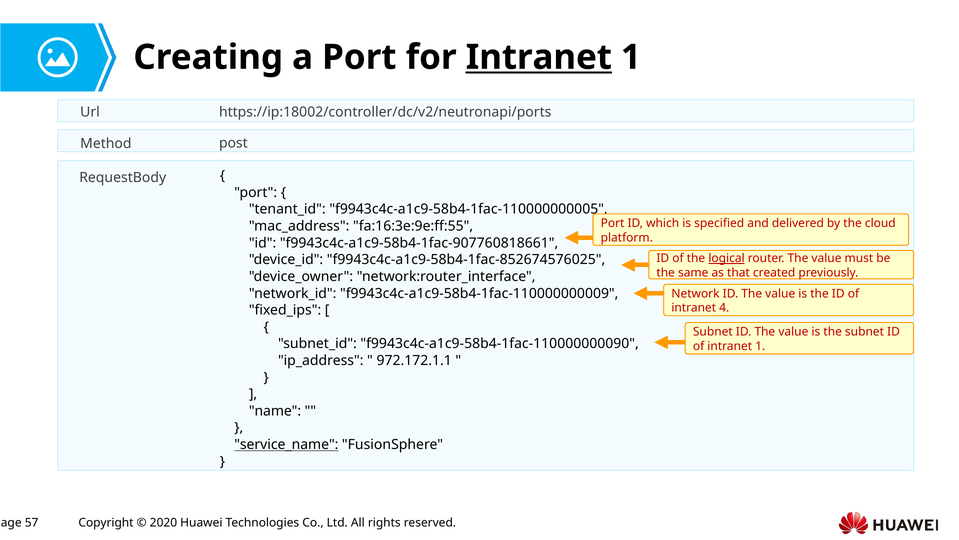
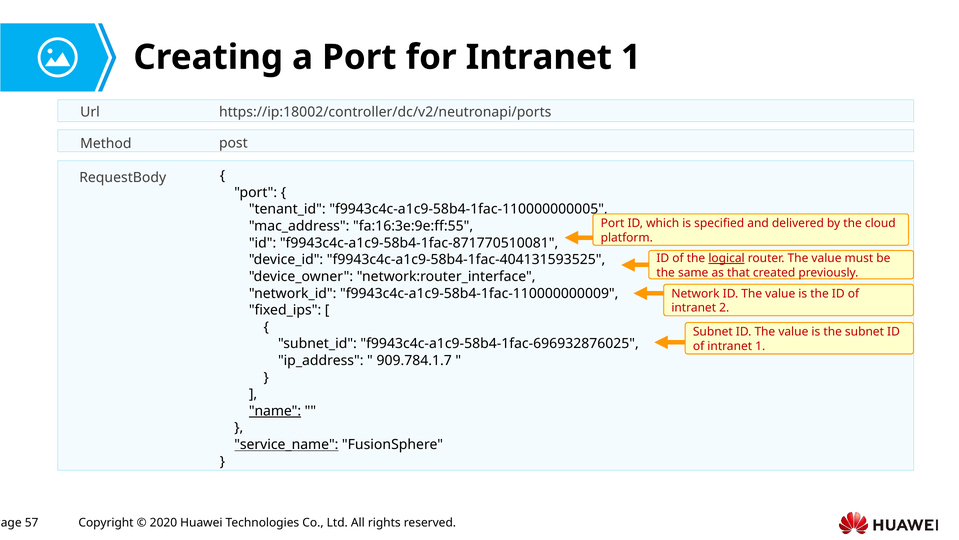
Intranet underline: present -> none (539, 57)
f9943c4c-a1c9-58b4-1fac-907760818661: f9943c4c-a1c9-58b4-1fac-907760818661 -> f9943c4c-a1c9-58b4-1fac-871770510081 (419, 243)
f9943c4c-a1c9-58b4-1fac-852674576025: f9943c4c-a1c9-58b4-1fac-852674576025 -> f9943c4c-a1c9-58b4-1fac-404131593525 (466, 259)
4: 4 -> 2 (724, 308)
f9943c4c-a1c9-58b4-1fac-110000000090: f9943c4c-a1c9-58b4-1fac-110000000090 -> f9943c4c-a1c9-58b4-1fac-696932876025 (500, 343)
972.172.1.1: 972.172.1.1 -> 909.784.1.7 (414, 360)
name underline: none -> present (275, 411)
